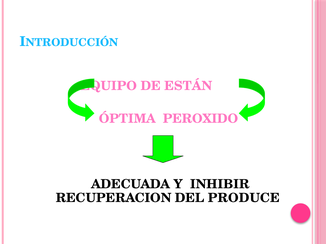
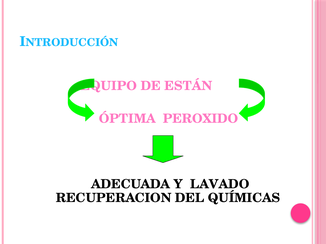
INHIBIR: INHIBIR -> LAVADO (220, 185)
PRODUCE: PRODUCE -> QUÍMICAS (244, 198)
